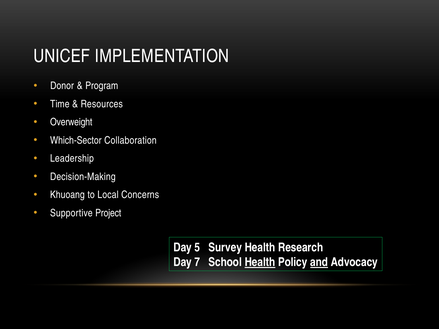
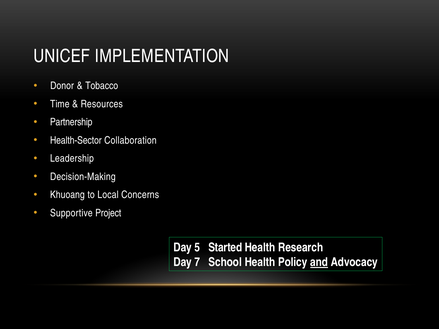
Program: Program -> Tobacco (102, 86)
Overweight: Overweight -> Partnership (71, 122)
Which-Sector: Which-Sector -> Health-Sector (76, 141)
Survey: Survey -> Started (225, 248)
Health underline: present -> none (260, 262)
